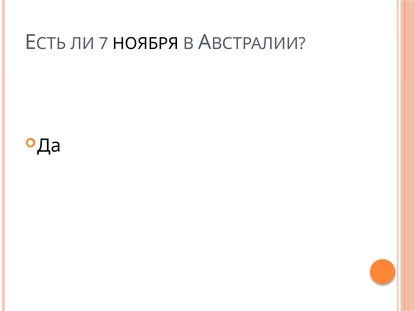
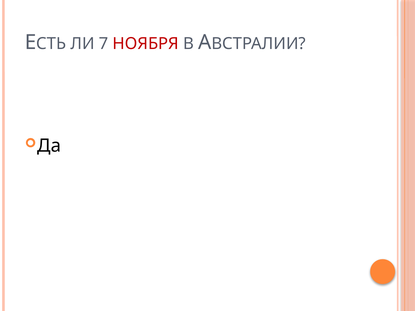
НОЯБРЯ colour: black -> red (146, 44)
